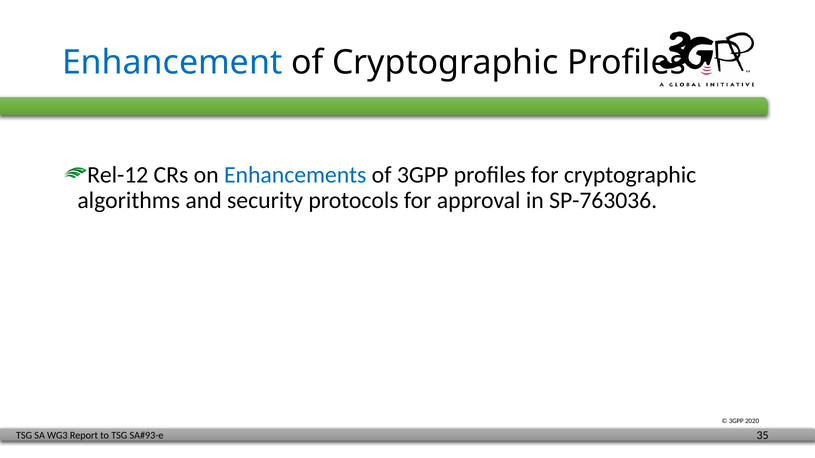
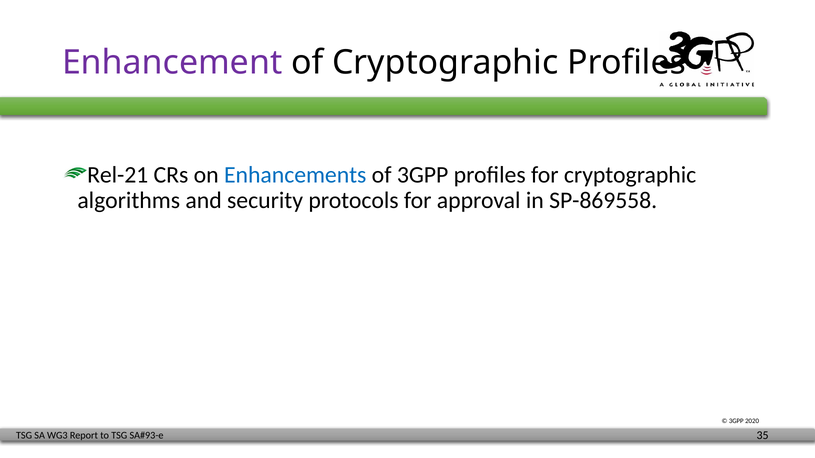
Enhancement colour: blue -> purple (172, 63)
Rel-12: Rel-12 -> Rel-21 (118, 175)
SP-763036: SP-763036 -> SP-869558 (603, 201)
